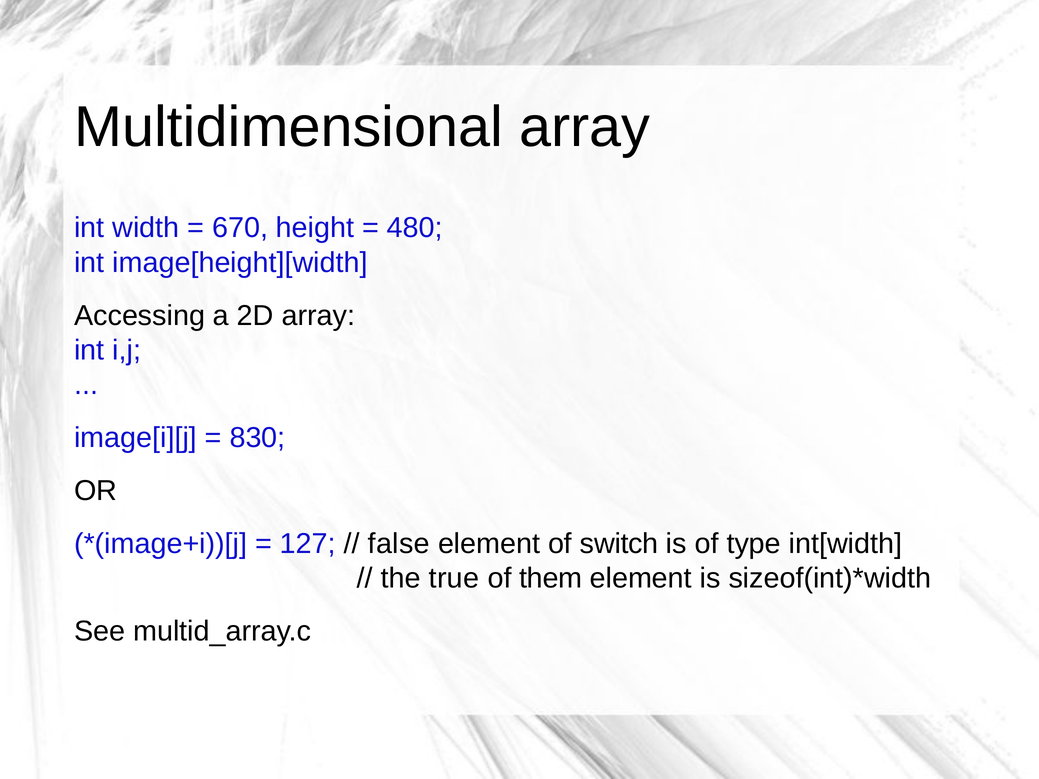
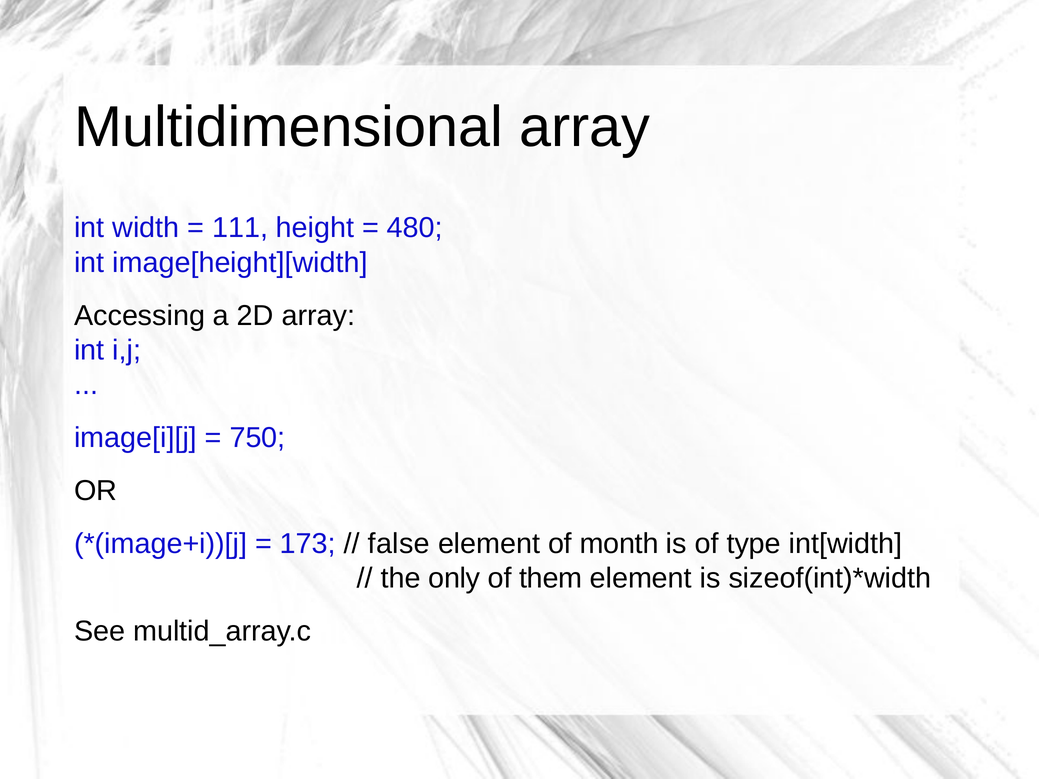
670: 670 -> 111 (240, 228)
830: 830 -> 750 (257, 438)
127: 127 -> 173 (308, 544)
switch: switch -> month (619, 544)
true: true -> only (454, 578)
